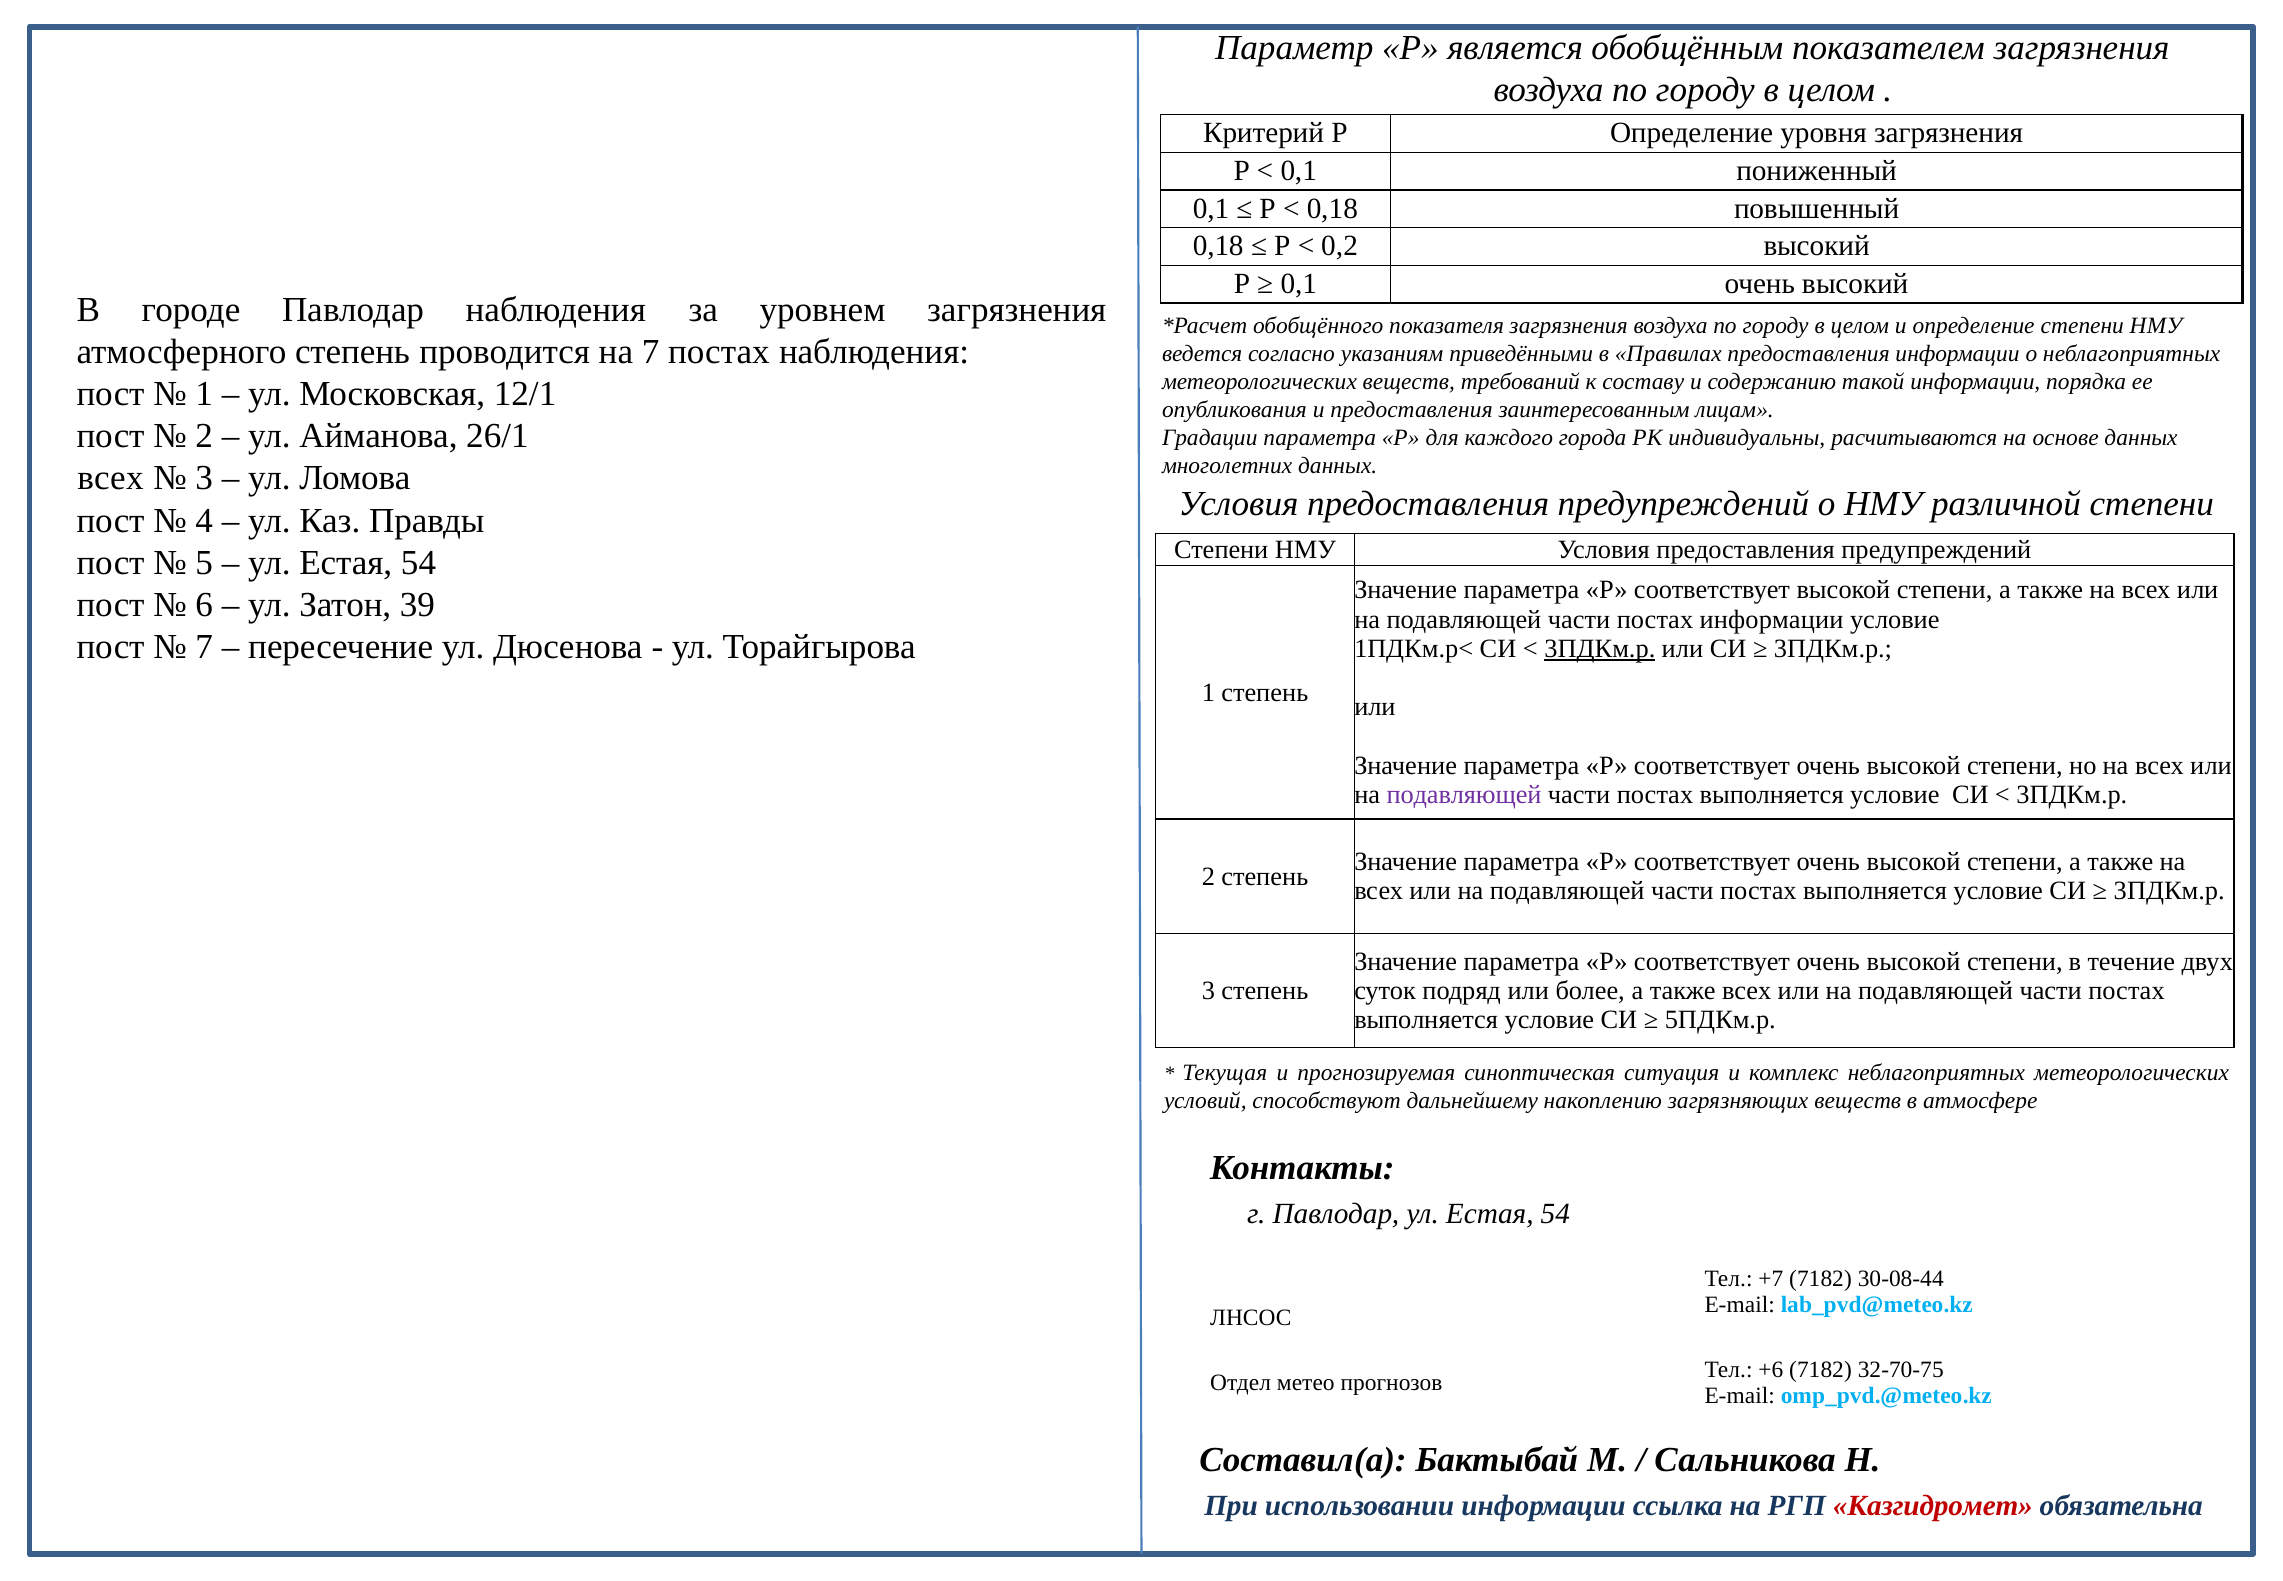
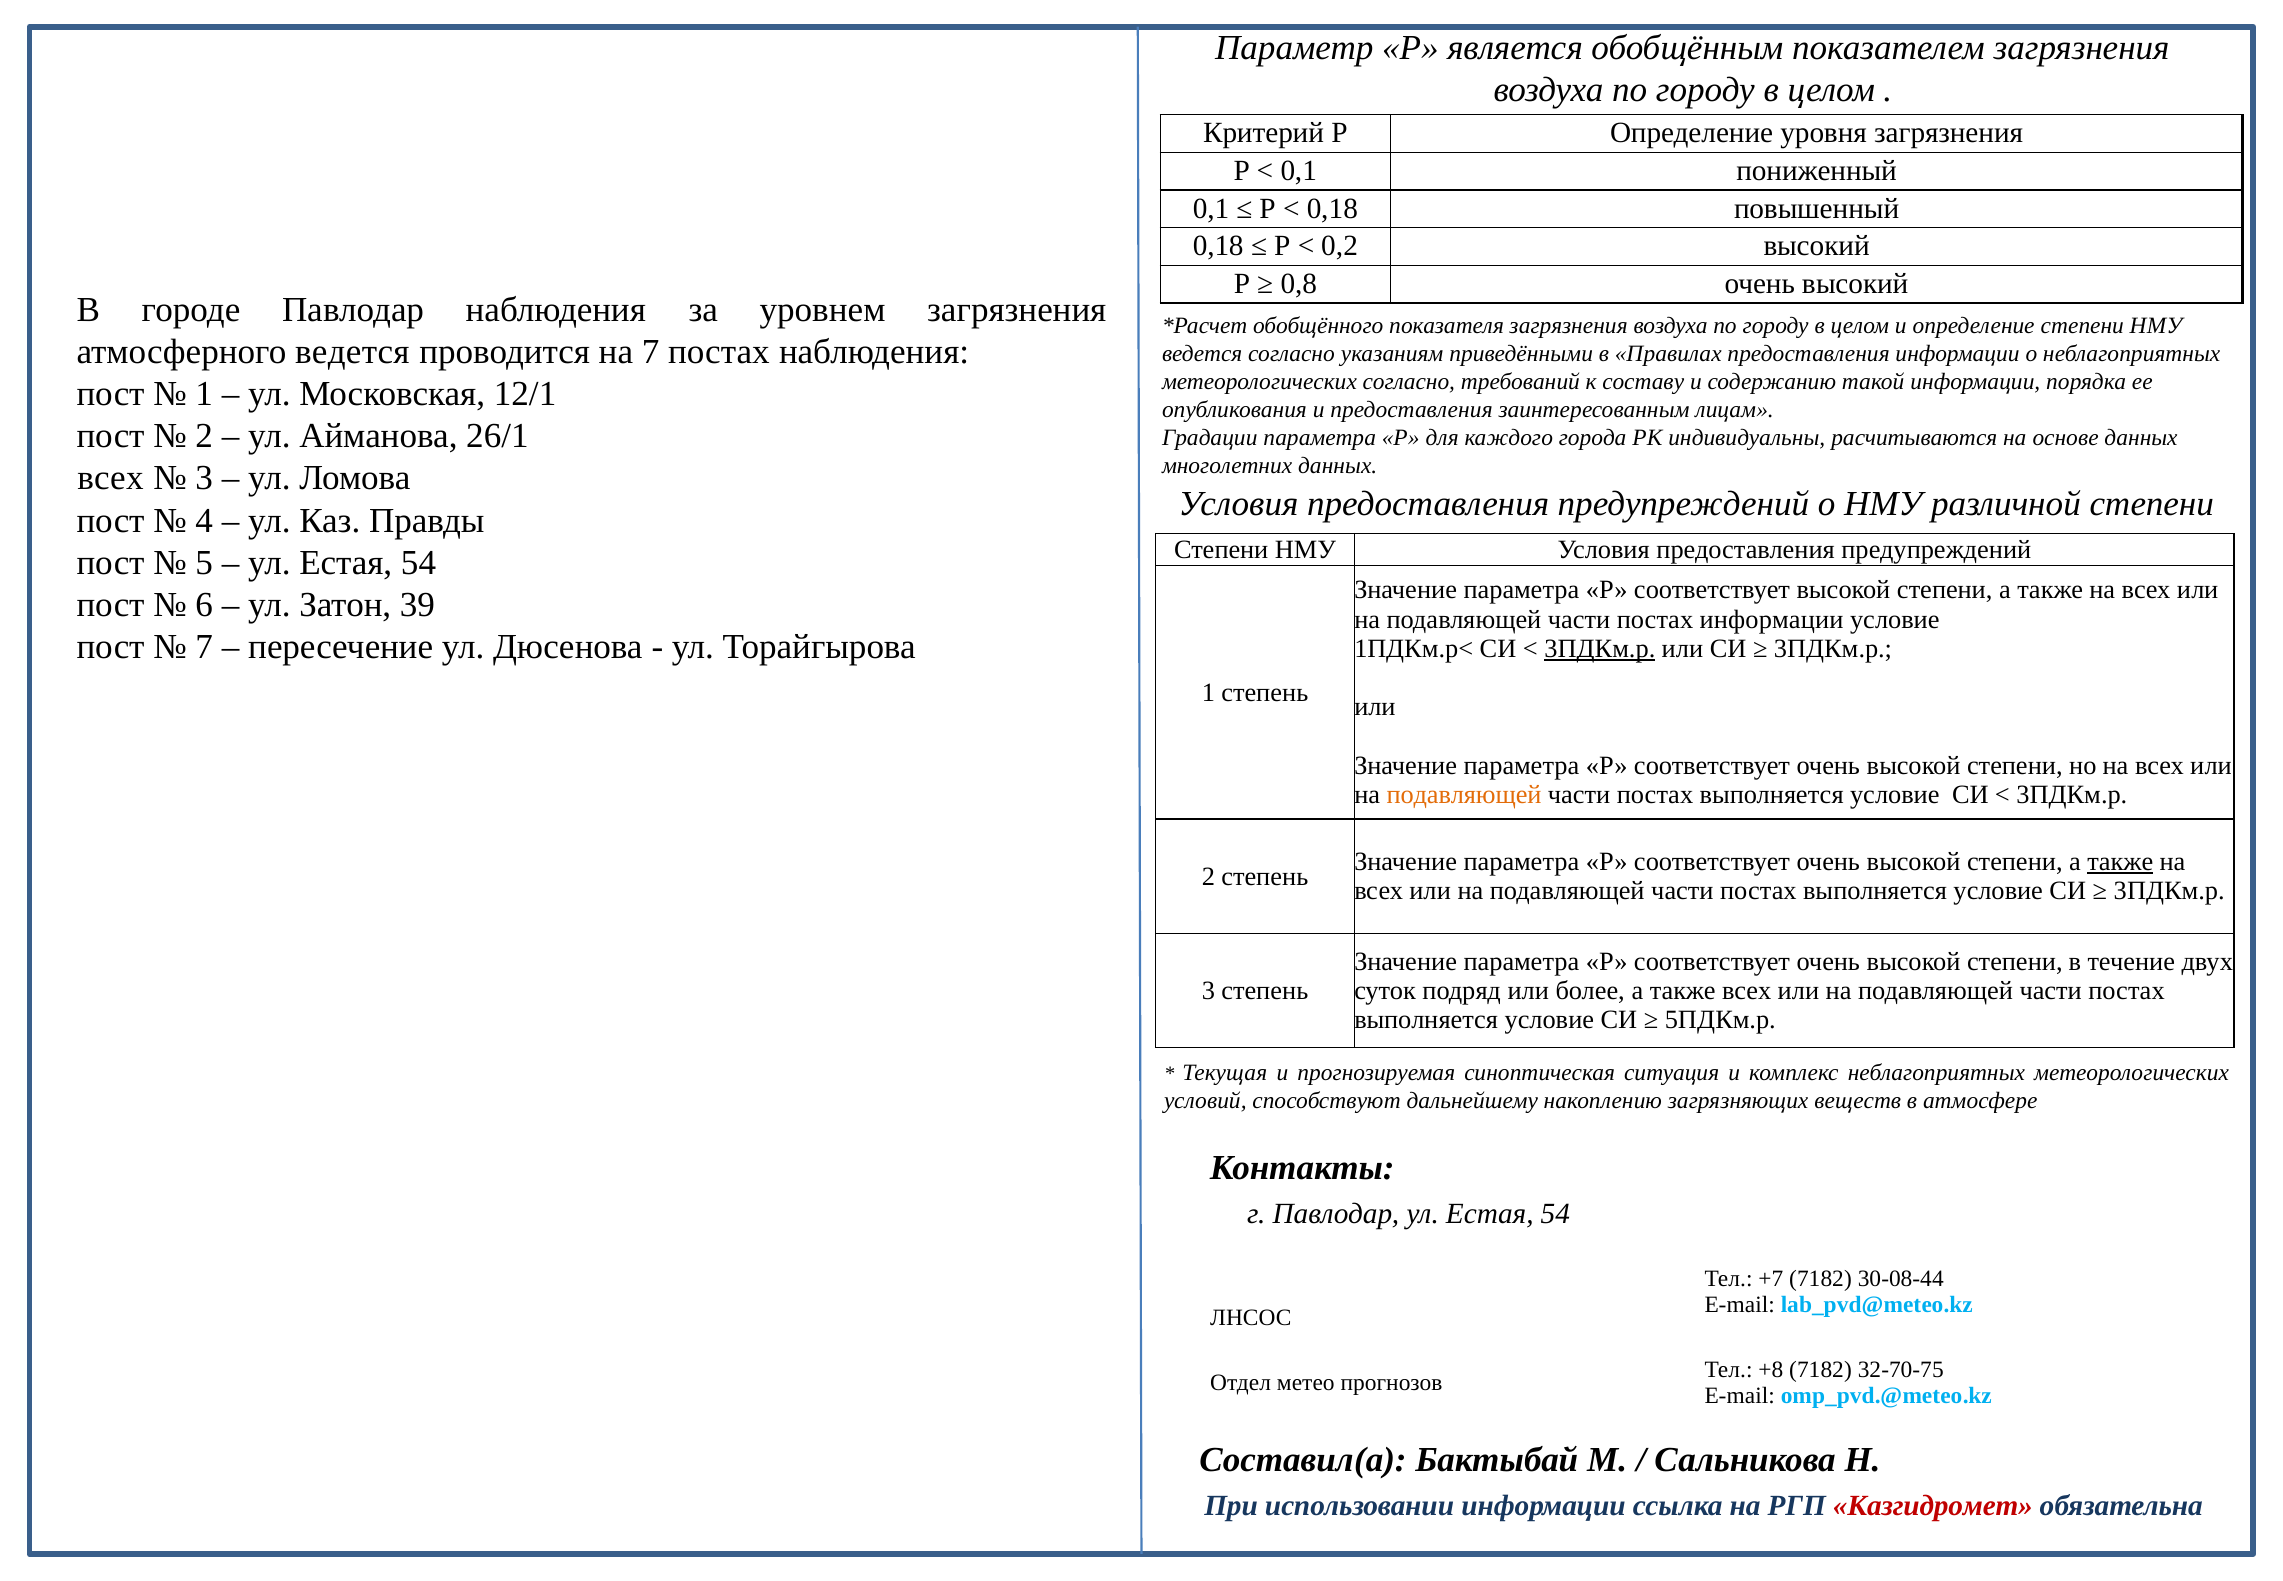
0,1: 0,1 -> 0,8 (1299, 284)
атмосферного степень: степень -> ведется (352, 352)
метеорологических веществ: веществ -> согласно (1409, 382)
подавляющей colour: purple -> orange (1464, 794)
также underline: none -> present (2120, 862)
+6: +6 -> +8 (1771, 1369)
